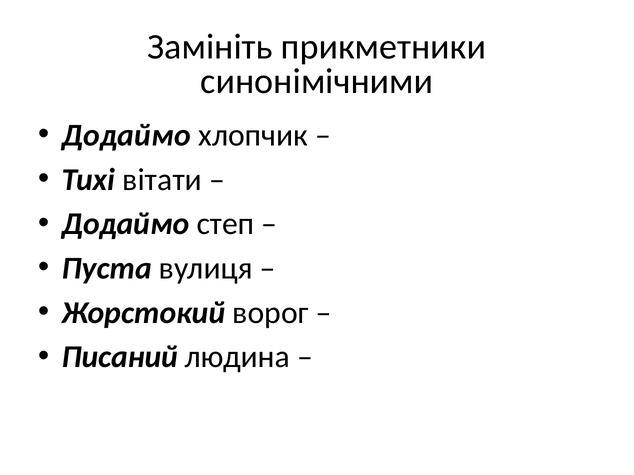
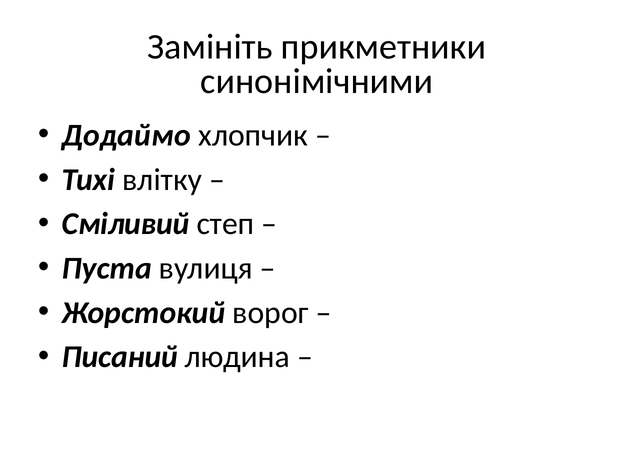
вітати: вітати -> влітку (162, 180)
Додаймо: Додаймо -> Сміливий (126, 224)
